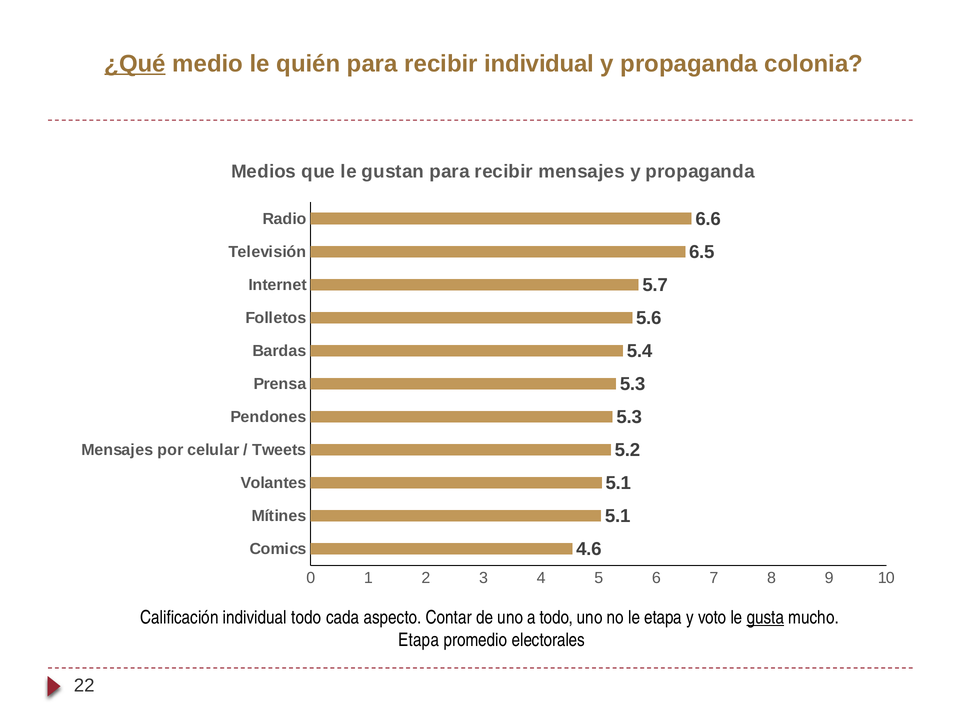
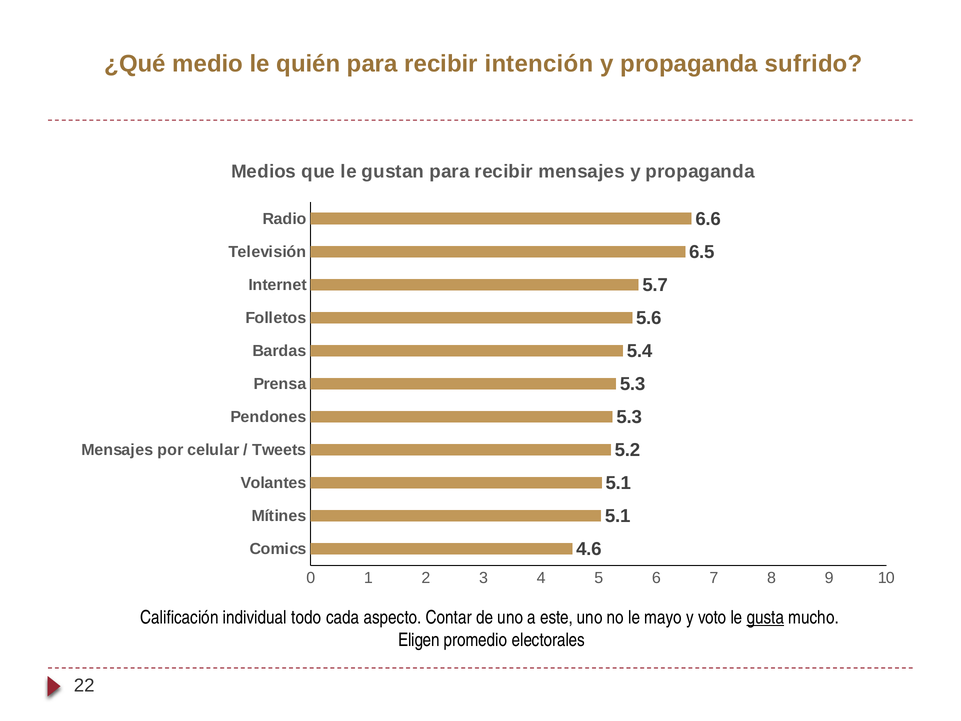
¿Qué underline: present -> none (135, 64)
recibir individual: individual -> intención (539, 64)
colonia: colonia -> sufrido (814, 64)
a todo: todo -> este (556, 617)
le etapa: etapa -> mayo (663, 617)
Etapa: Etapa -> Eligen (419, 640)
